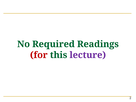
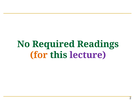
for colour: red -> orange (39, 55)
